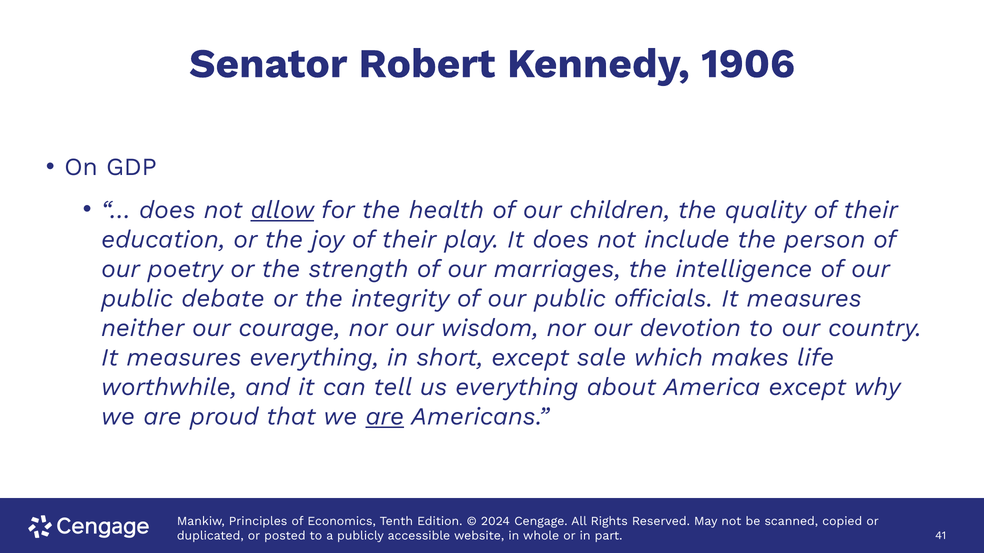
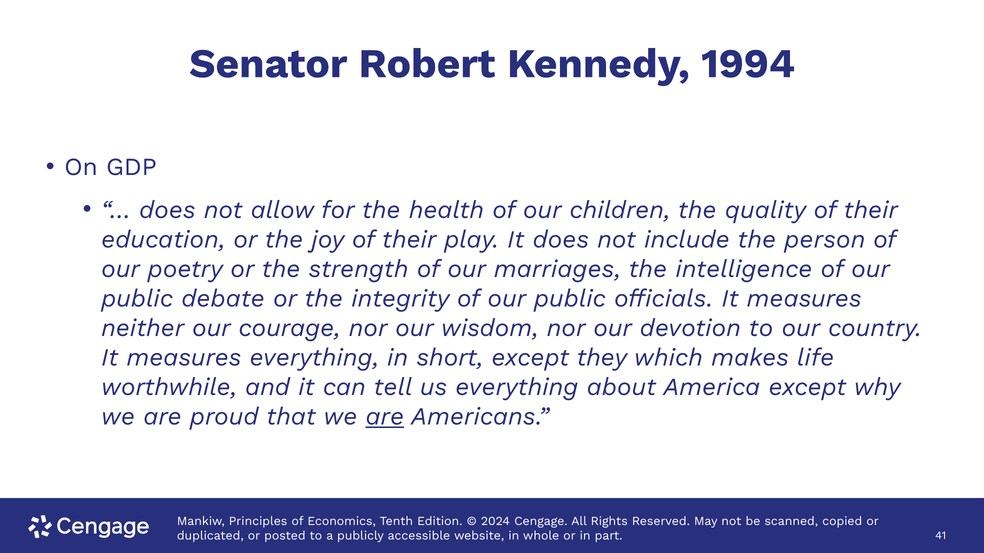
1906: 1906 -> 1994 (748, 64)
allow underline: present -> none (282, 210)
sale: sale -> they (602, 358)
